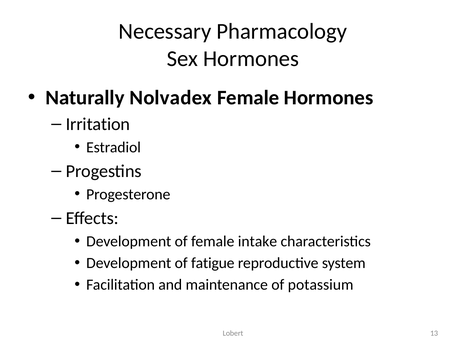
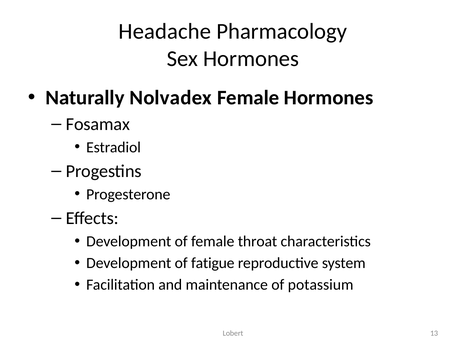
Necessary: Necessary -> Headache (165, 31)
Irritation: Irritation -> Fosamax (98, 124)
intake: intake -> throat (258, 242)
